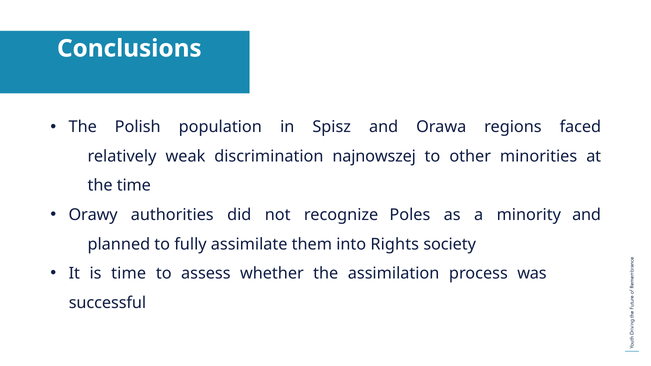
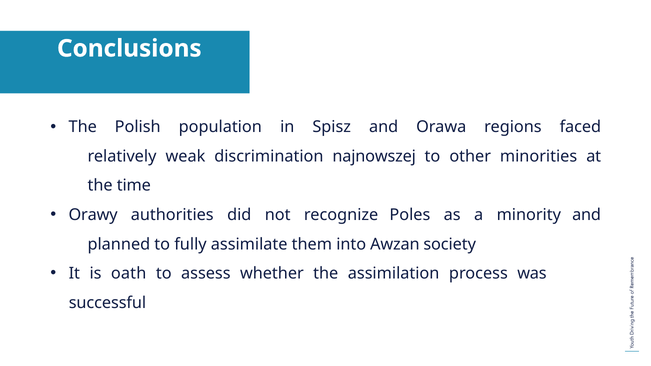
Rights: Rights -> Awzan (395, 244)
is time: time -> oath (129, 274)
